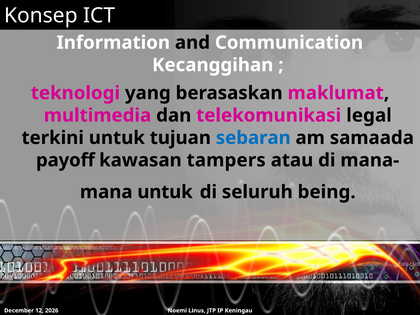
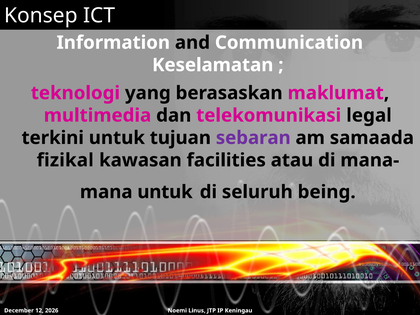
Kecanggihan: Kecanggihan -> Keselamatan (213, 65)
sebaran colour: blue -> purple (253, 138)
payoff: payoff -> fizikal (65, 160)
tampers: tampers -> facilities (226, 160)
